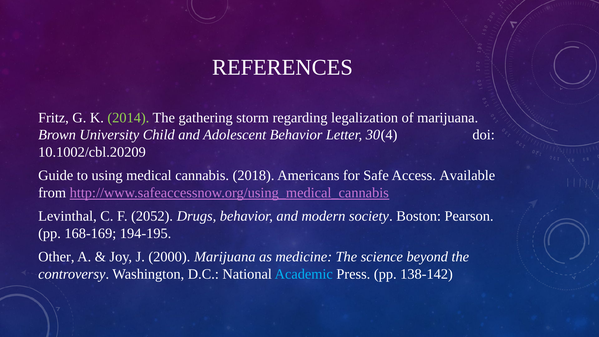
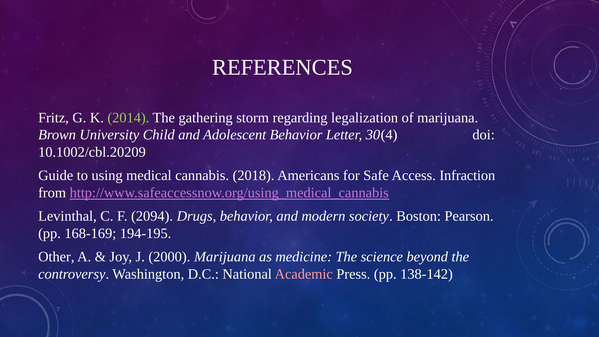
Available: Available -> Infraction (467, 176)
2052: 2052 -> 2094 (152, 216)
Academic colour: light blue -> pink (304, 274)
